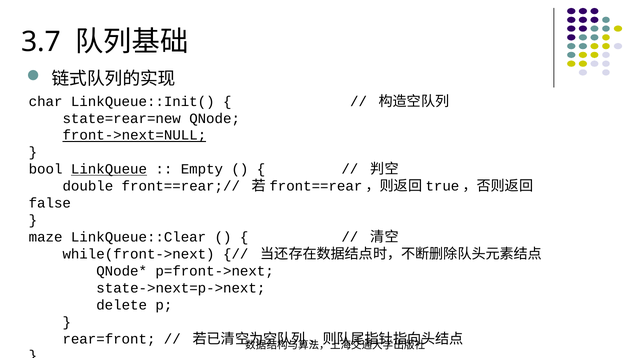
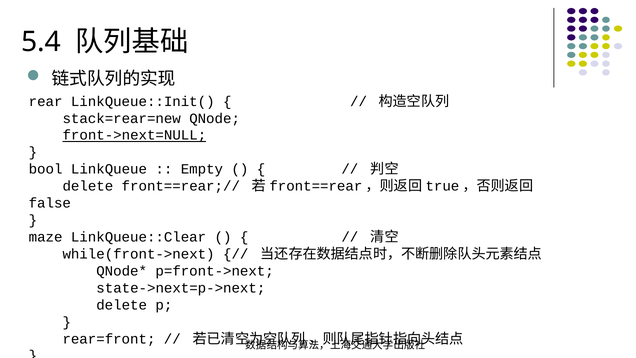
3.7: 3.7 -> 5.4 (41, 42)
char: char -> rear (46, 101)
state=rear=new: state=rear=new -> stack=rear=new (122, 118)
LinkQueue underline: present -> none (109, 169)
double: double -> delete (88, 186)
